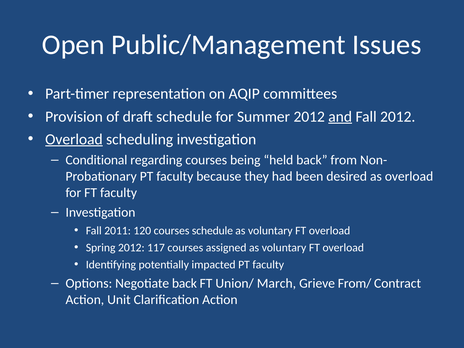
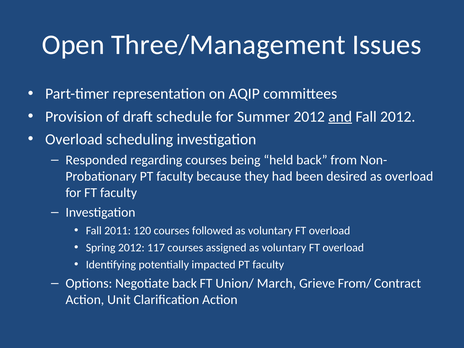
Public/Management: Public/Management -> Three/Management (228, 45)
Overload underline: present -> none (74, 139)
Conditional: Conditional -> Responded (96, 160)
courses schedule: schedule -> followed (212, 231)
